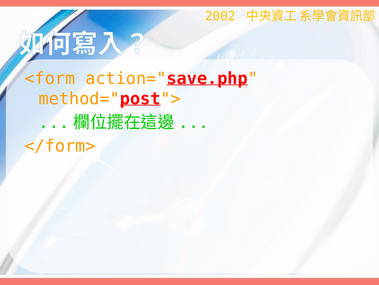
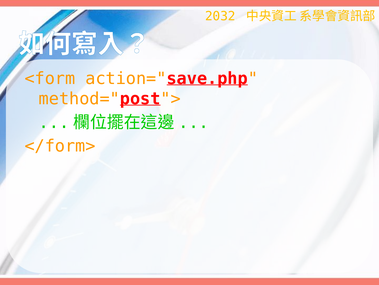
2002: 2002 -> 2032 (220, 16)
